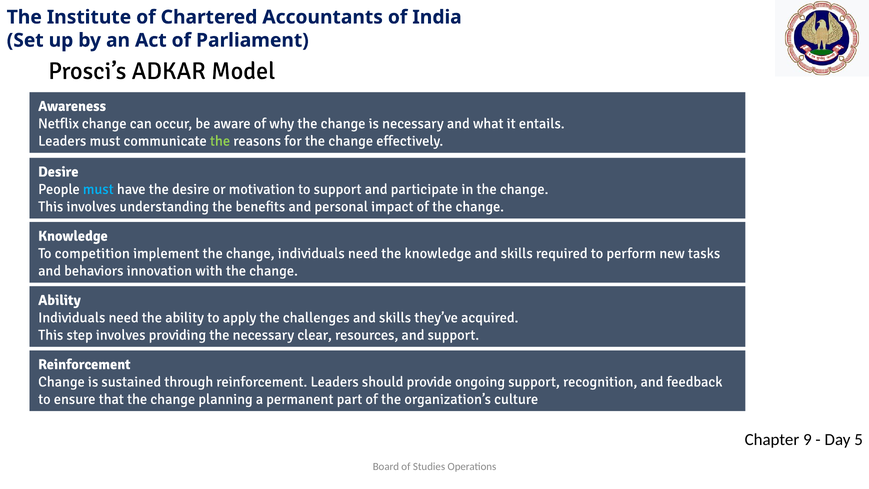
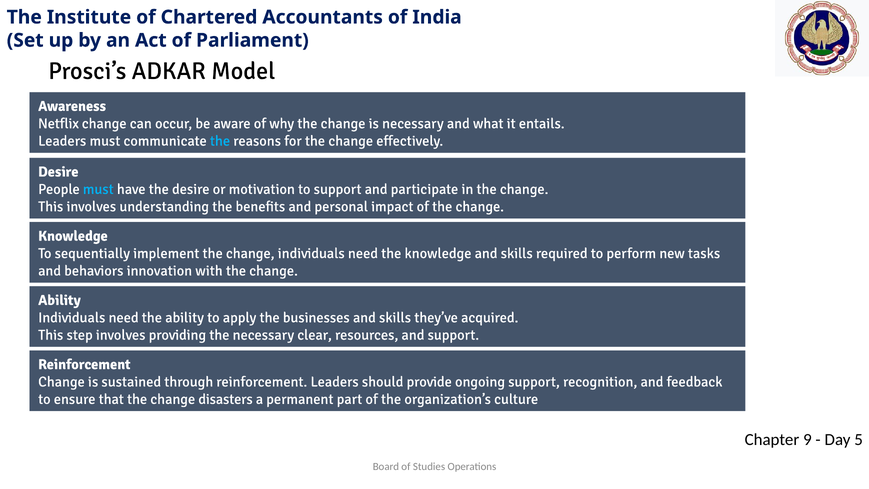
the colour: light green -> light blue (220, 141)
competition: competition -> sequentially (92, 253)
challenges: challenges -> businesses (316, 317)
planning: planning -> disasters (226, 399)
